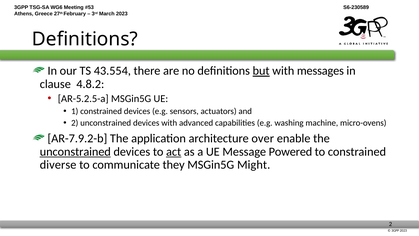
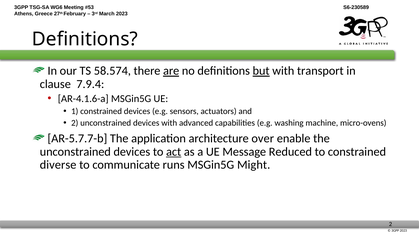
43.554: 43.554 -> 58.574 (112, 71)
are underline: none -> present (171, 71)
messages: messages -> transport (320, 71)
4.8.2: 4.8.2 -> 7.9.4 (90, 84)
AR-5.2.5-a: AR-5.2.5-a -> AR-4.1.6-a (83, 98)
AR-7.9.2-b: AR-7.9.2-b -> AR-5.7.7-b (77, 138)
unconstrained underline: present -> none (75, 152)
Powered: Powered -> Reduced (290, 152)
they: they -> runs (174, 165)
